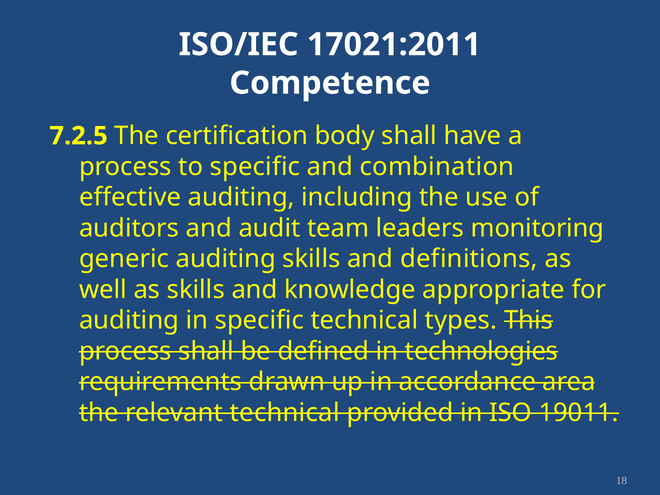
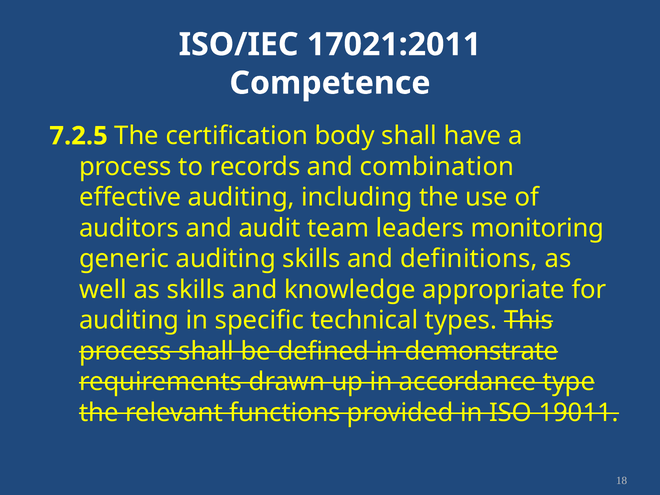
to specific: specific -> records (255, 167)
technologies: technologies -> demonstrate (482, 351)
area: area -> type (569, 382)
relevant technical: technical -> functions (285, 413)
